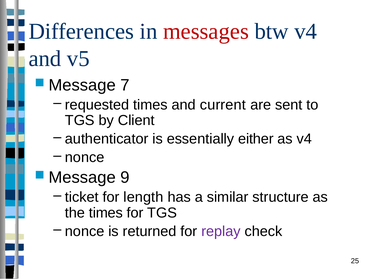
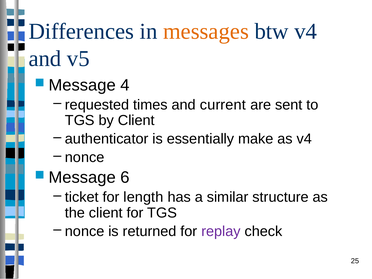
messages colour: red -> orange (206, 31)
7: 7 -> 4 (125, 85)
either: either -> make (256, 139)
9: 9 -> 6 (125, 177)
the times: times -> client (106, 213)
